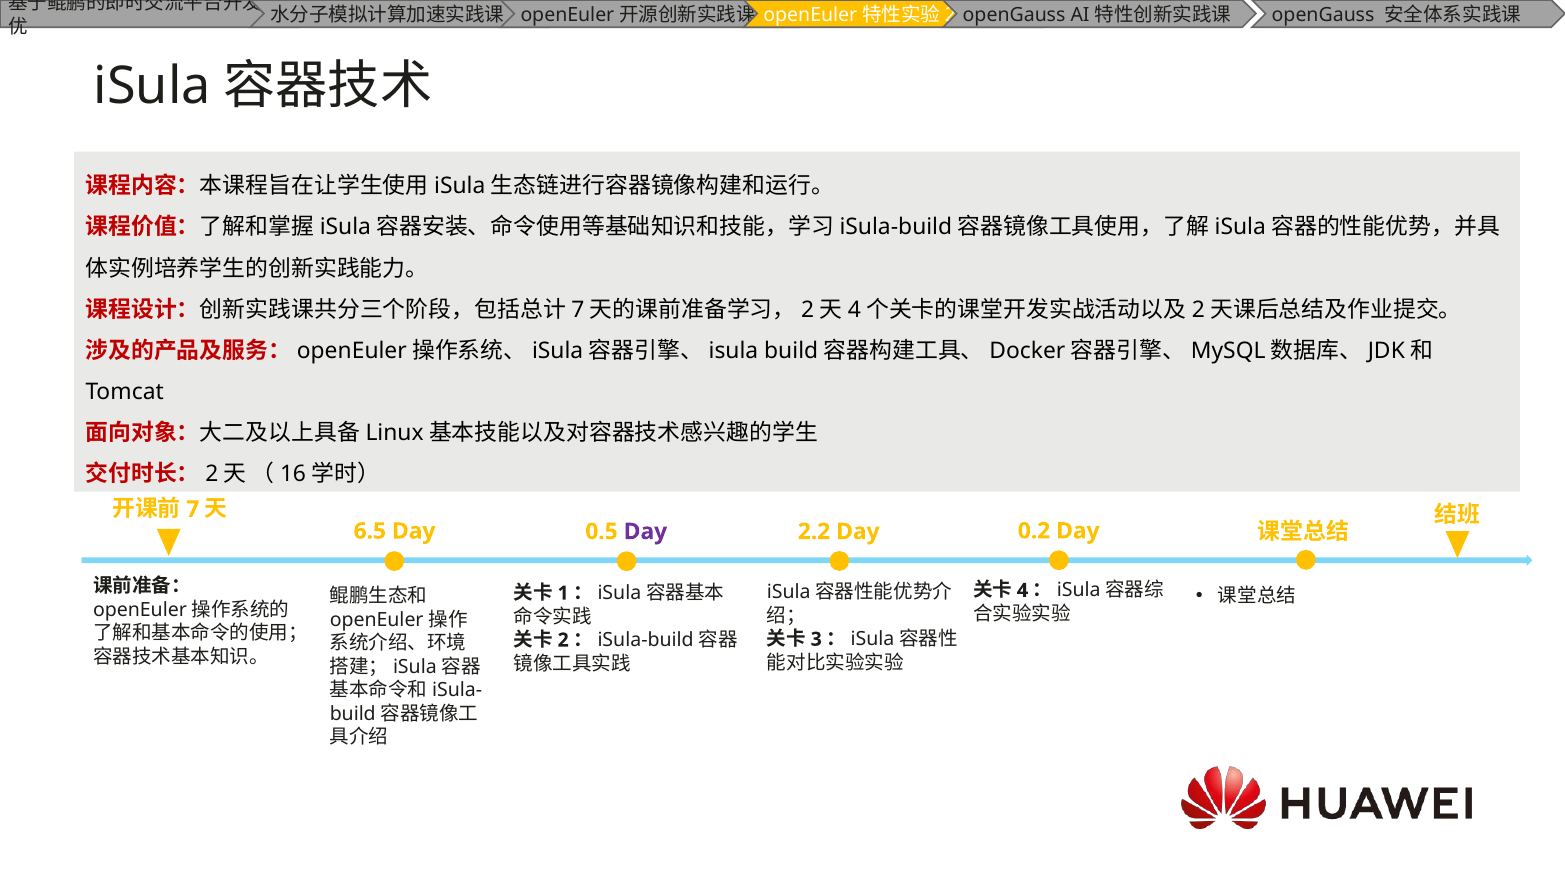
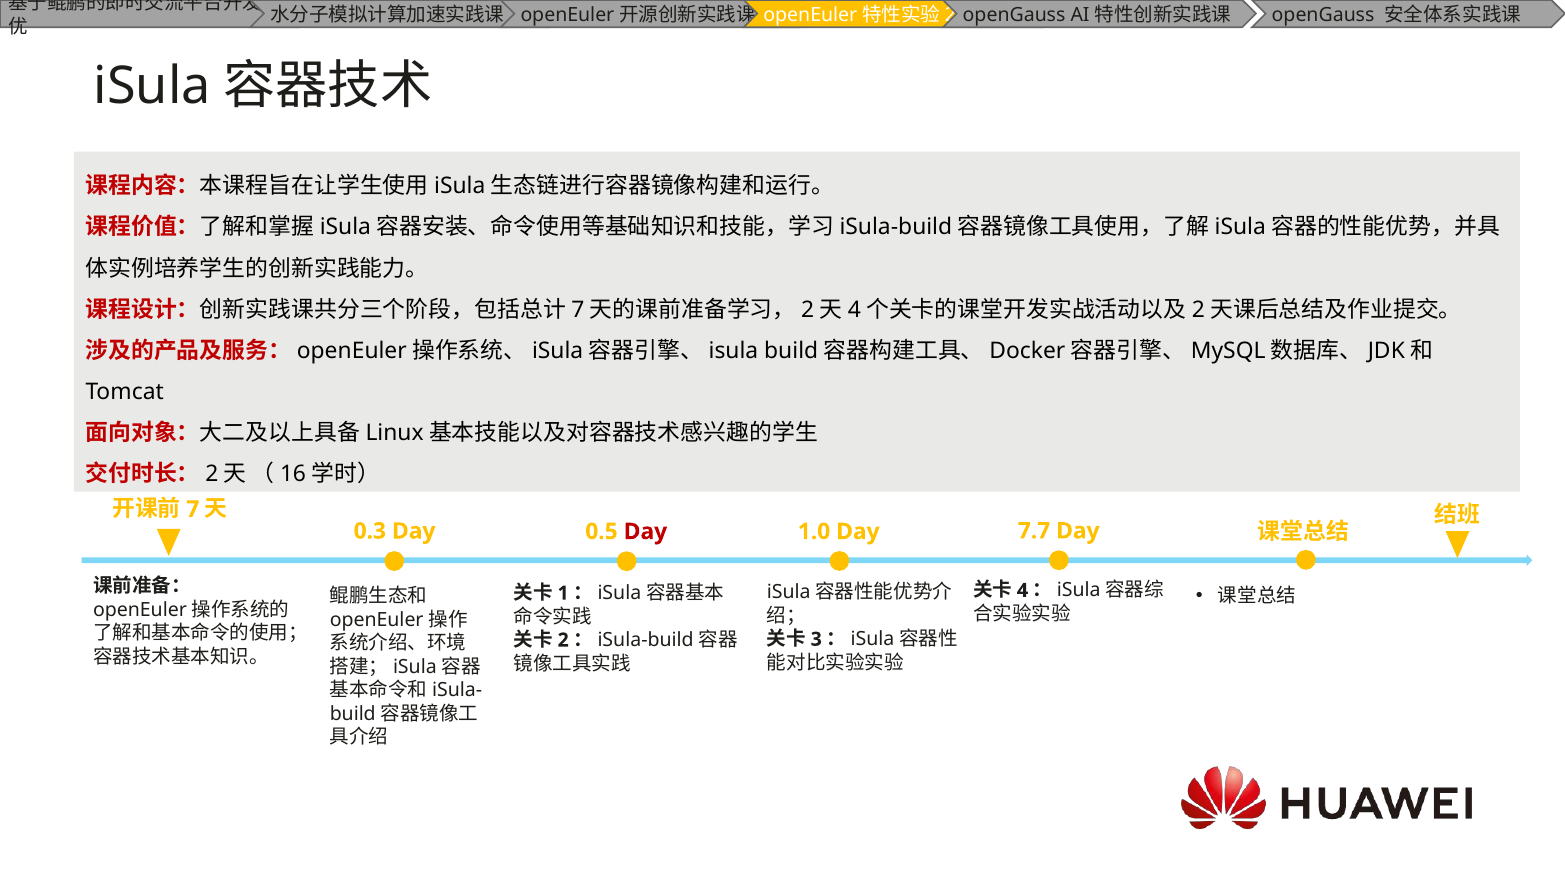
0.2: 0.2 -> 7.7 (1034, 531)
6.5: 6.5 -> 0.3 (370, 531)
Day colour: purple -> red (645, 532)
2.2: 2.2 -> 1.0 (814, 532)
